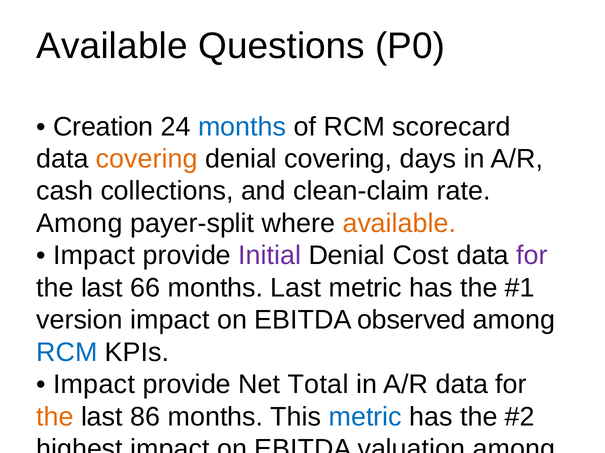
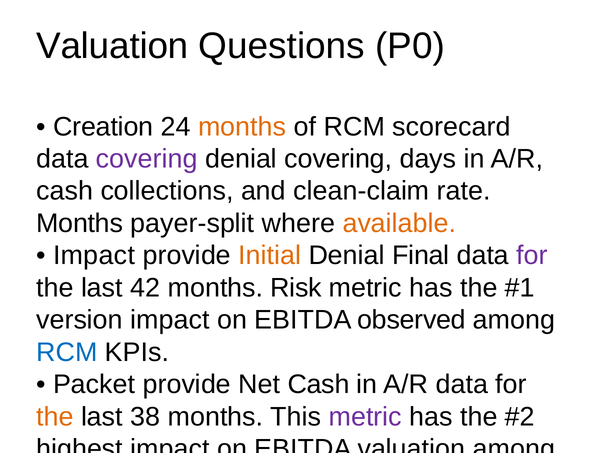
Available: Available -> Valuation (112, 46)
months colour: blue -> orange (242, 127)
covering colour: orange -> purple (147, 159)
Among: Among -> Months (80, 224)
Initial colour: purple -> orange (270, 256)
Denial Cost: Cost -> Final (421, 256)
66: 66 -> 42 (145, 288)
months Last: Last -> Risk (296, 288)
Impact: Impact -> Packet (94, 385)
Net Total: Total -> Cash (318, 385)
86: 86 -> 38 (145, 417)
metric colour: blue -> purple (365, 417)
